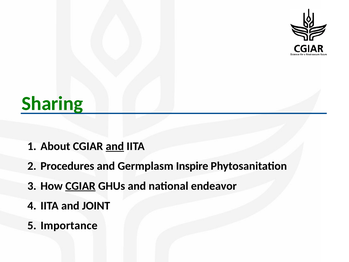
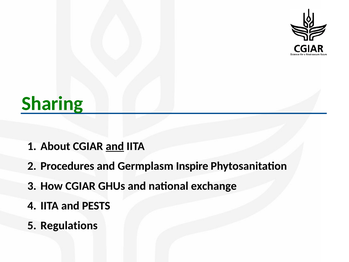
CGIAR underline: present -> none (80, 186)
endeavor: endeavor -> exchange (214, 186)
JOINT: JOINT -> PESTS (96, 206)
Importance: Importance -> Regulations (69, 225)
